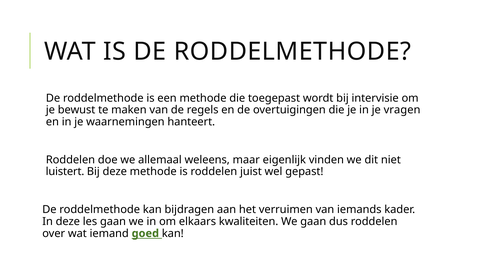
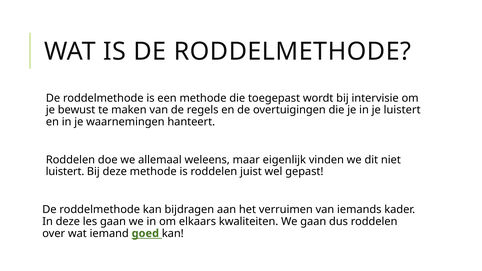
je vragen: vragen -> luistert (402, 110)
